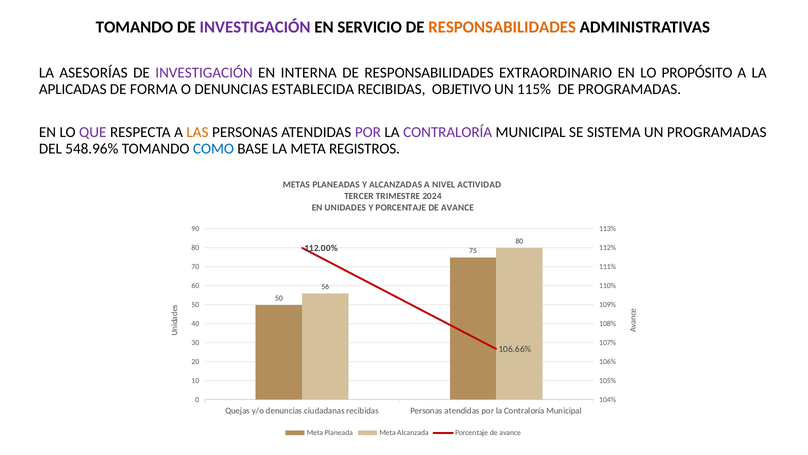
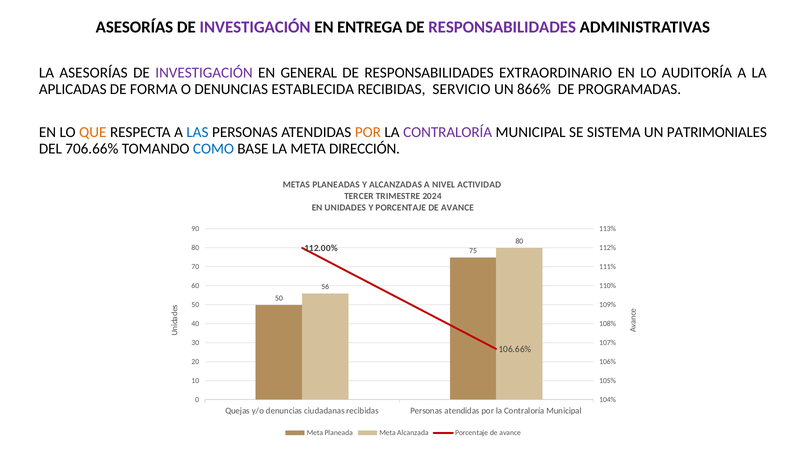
TOMANDO: TOMANDO -> ASESORÍAS (134, 27)
SERVICIO: SERVICIO -> ENTREGA (370, 27)
RESPONSABILIDADES colour: orange -> purple (502, 27)
INTERNA: INTERNA -> GENERAL (309, 73)
PROPÓSITO: PROPÓSITO -> AUDITORÍA (697, 73)
OBJETIVO: OBJETIVO -> SERVICIO (461, 89)
115%: 115% -> 866% (534, 89)
QUE colour: purple -> orange (93, 132)
LAS colour: orange -> blue (197, 132)
POR colour: purple -> orange (368, 132)
UN PROGRAMADAS: PROGRAMADAS -> PATRIMONIALES (717, 132)
548.96%: 548.96% -> 706.66% (92, 148)
REGISTROS: REGISTROS -> DIRECCIÓN (364, 148)
